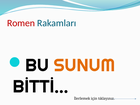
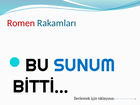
SUNUM colour: orange -> blue (84, 65)
